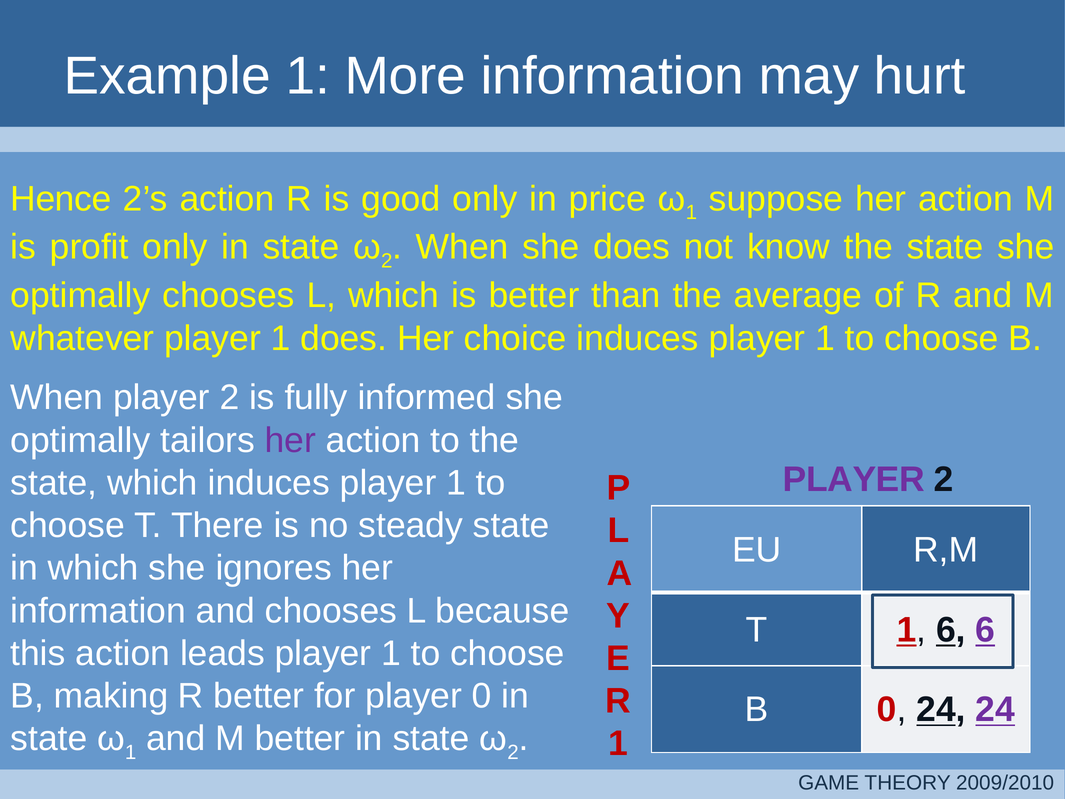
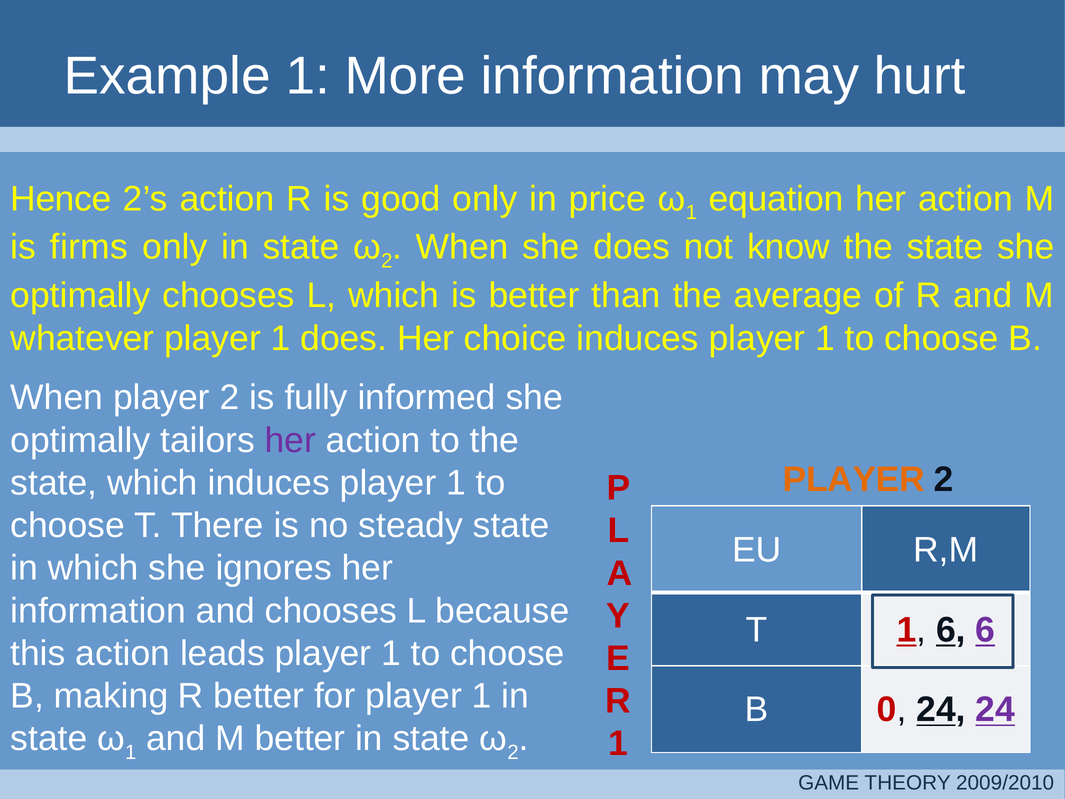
suppose: suppose -> equation (776, 199)
profit: profit -> firms (89, 247)
PLAYER colour: purple -> orange (854, 479)
for player 0: 0 -> 1 (482, 696)
